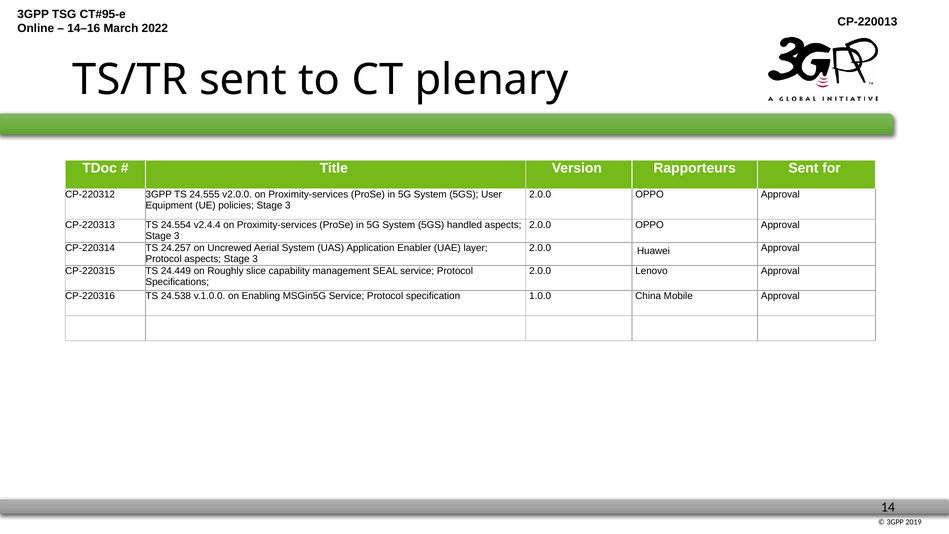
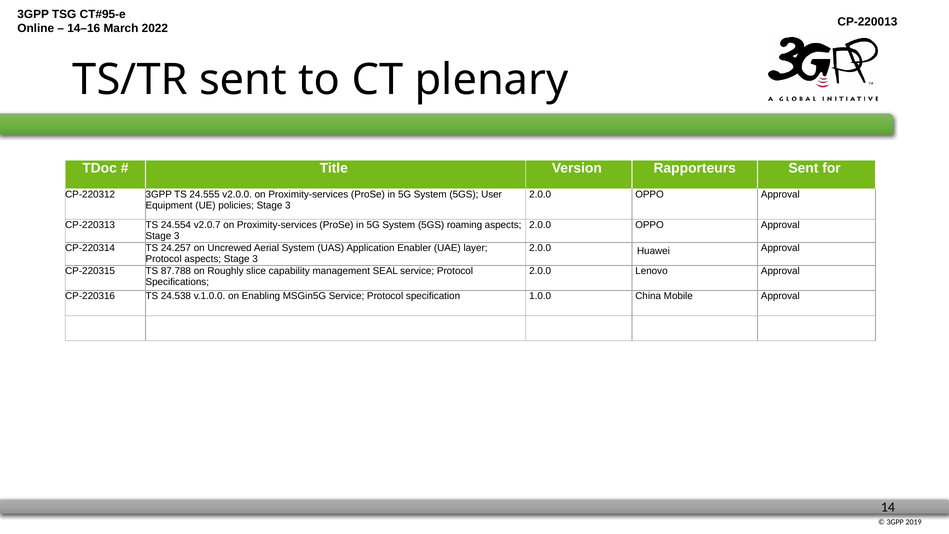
v2.4.4: v2.4.4 -> v2.0.7 (207, 225)
handled: handled -> roaming (465, 225)
24.449: 24.449 -> 87.788 (176, 271)
